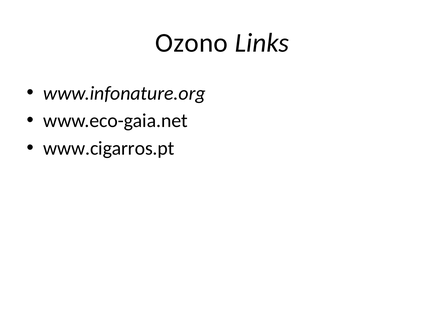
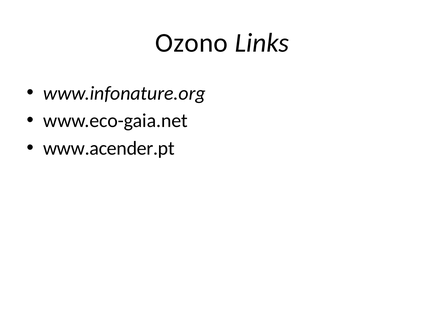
www.cigarros.pt: www.cigarros.pt -> www.acender.pt (109, 148)
